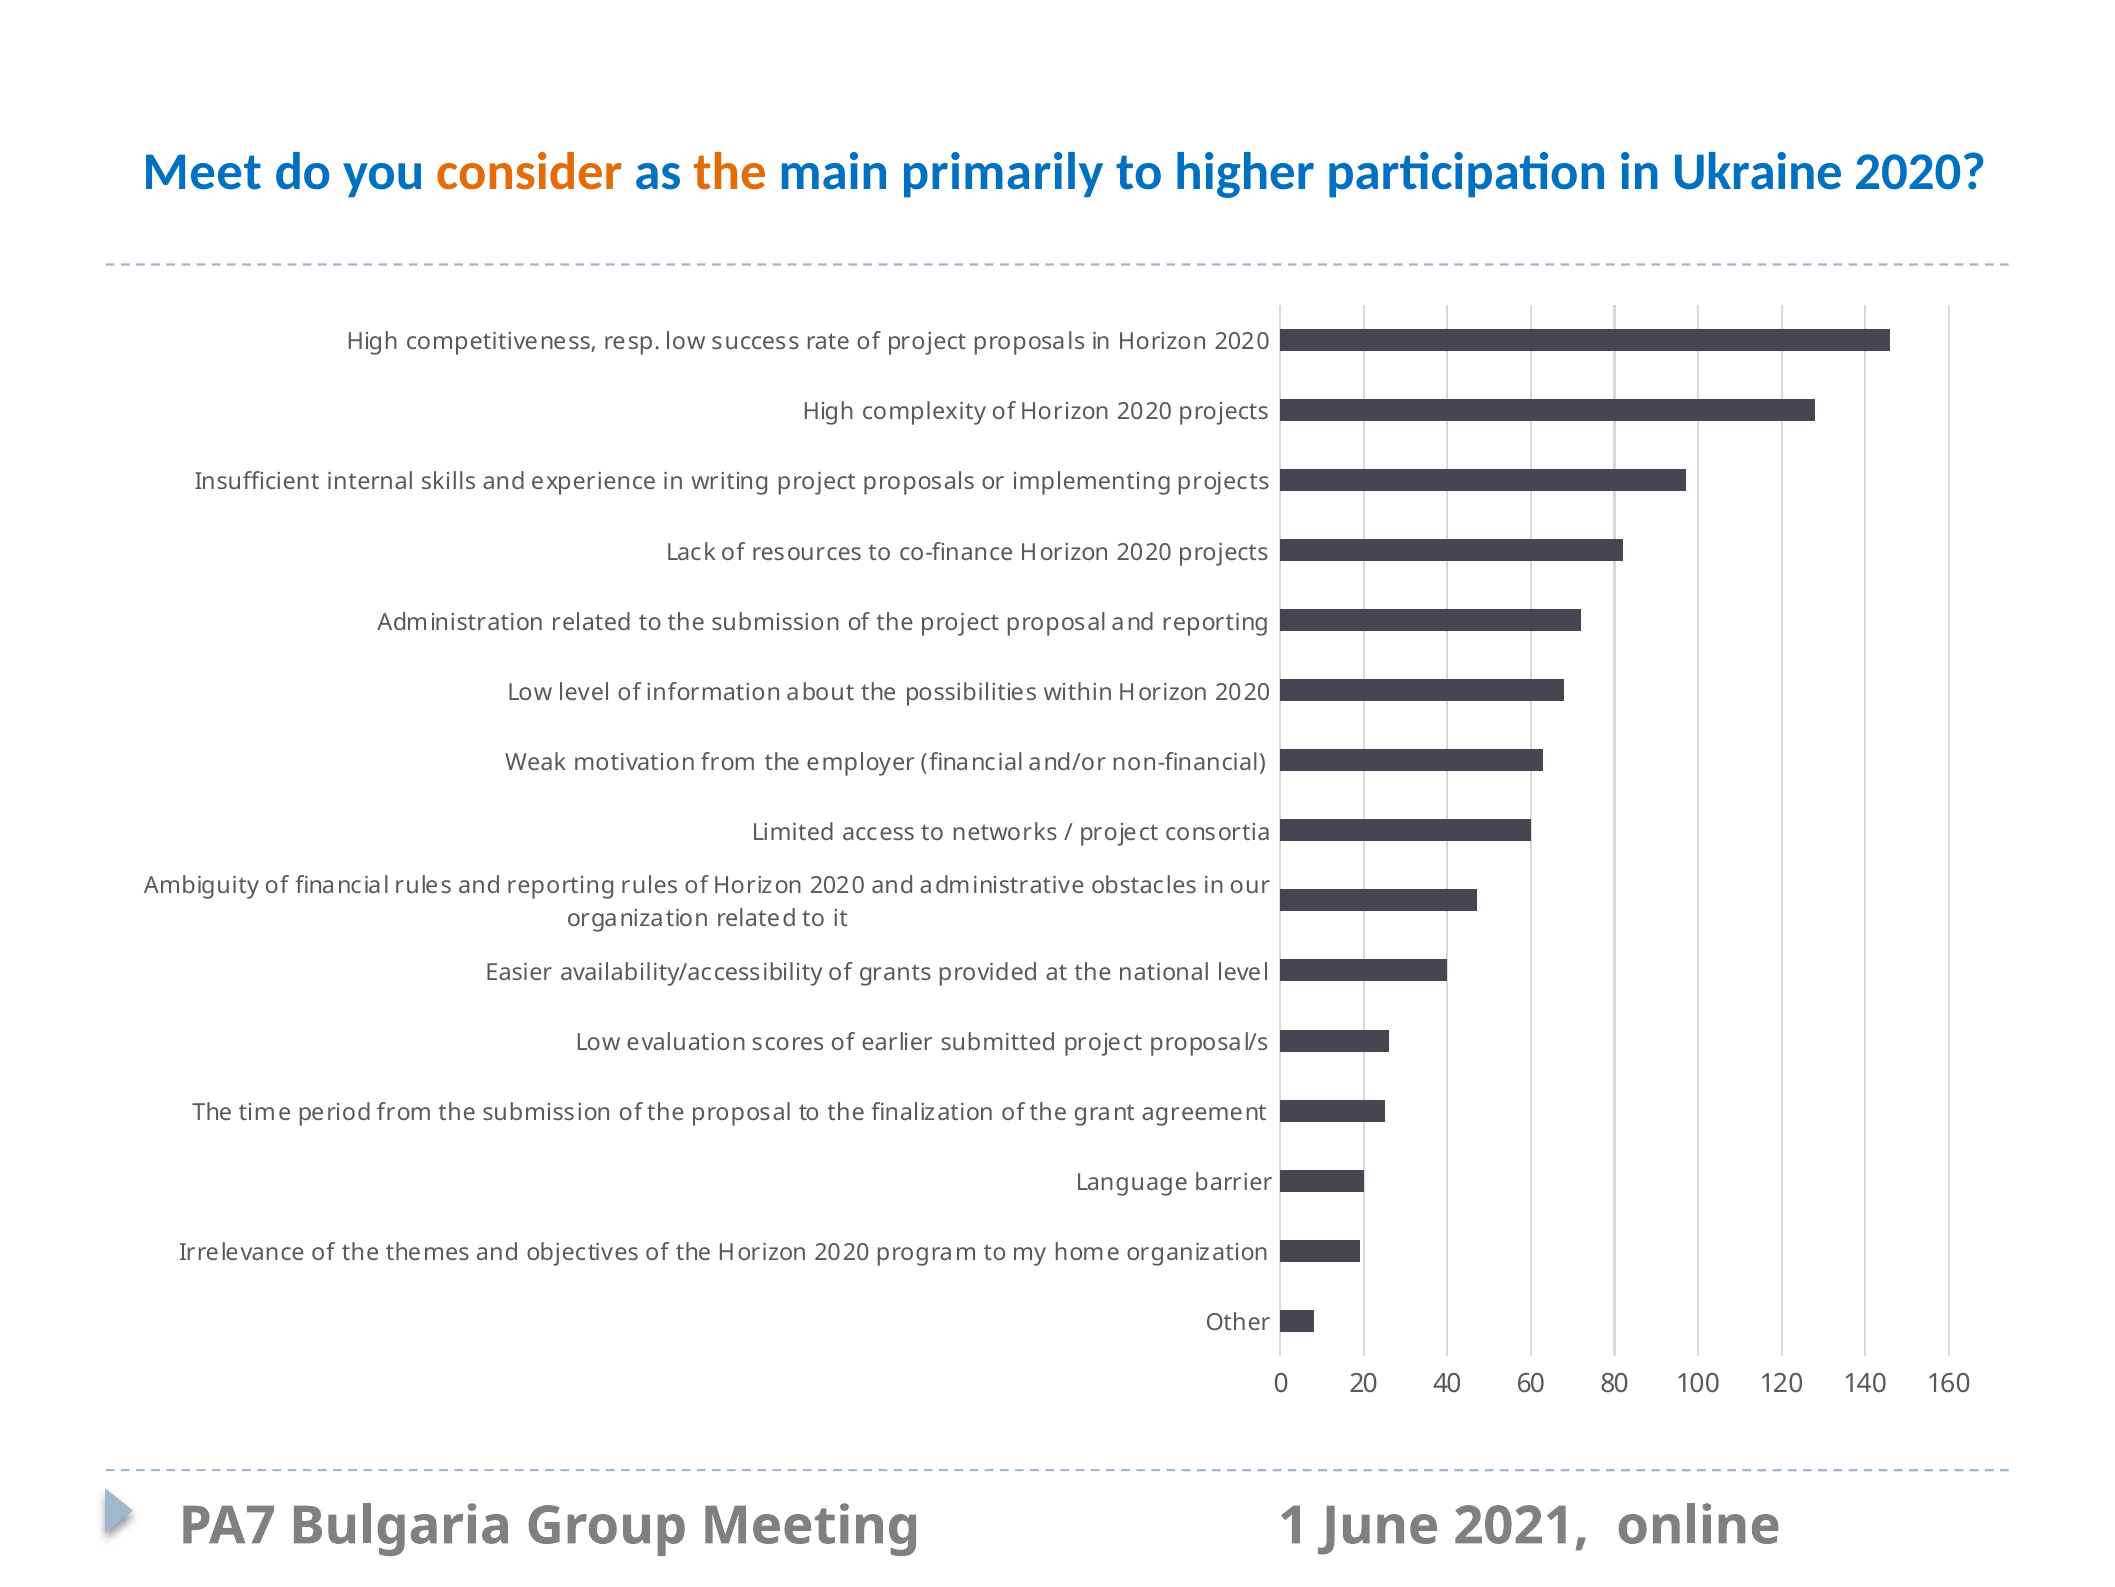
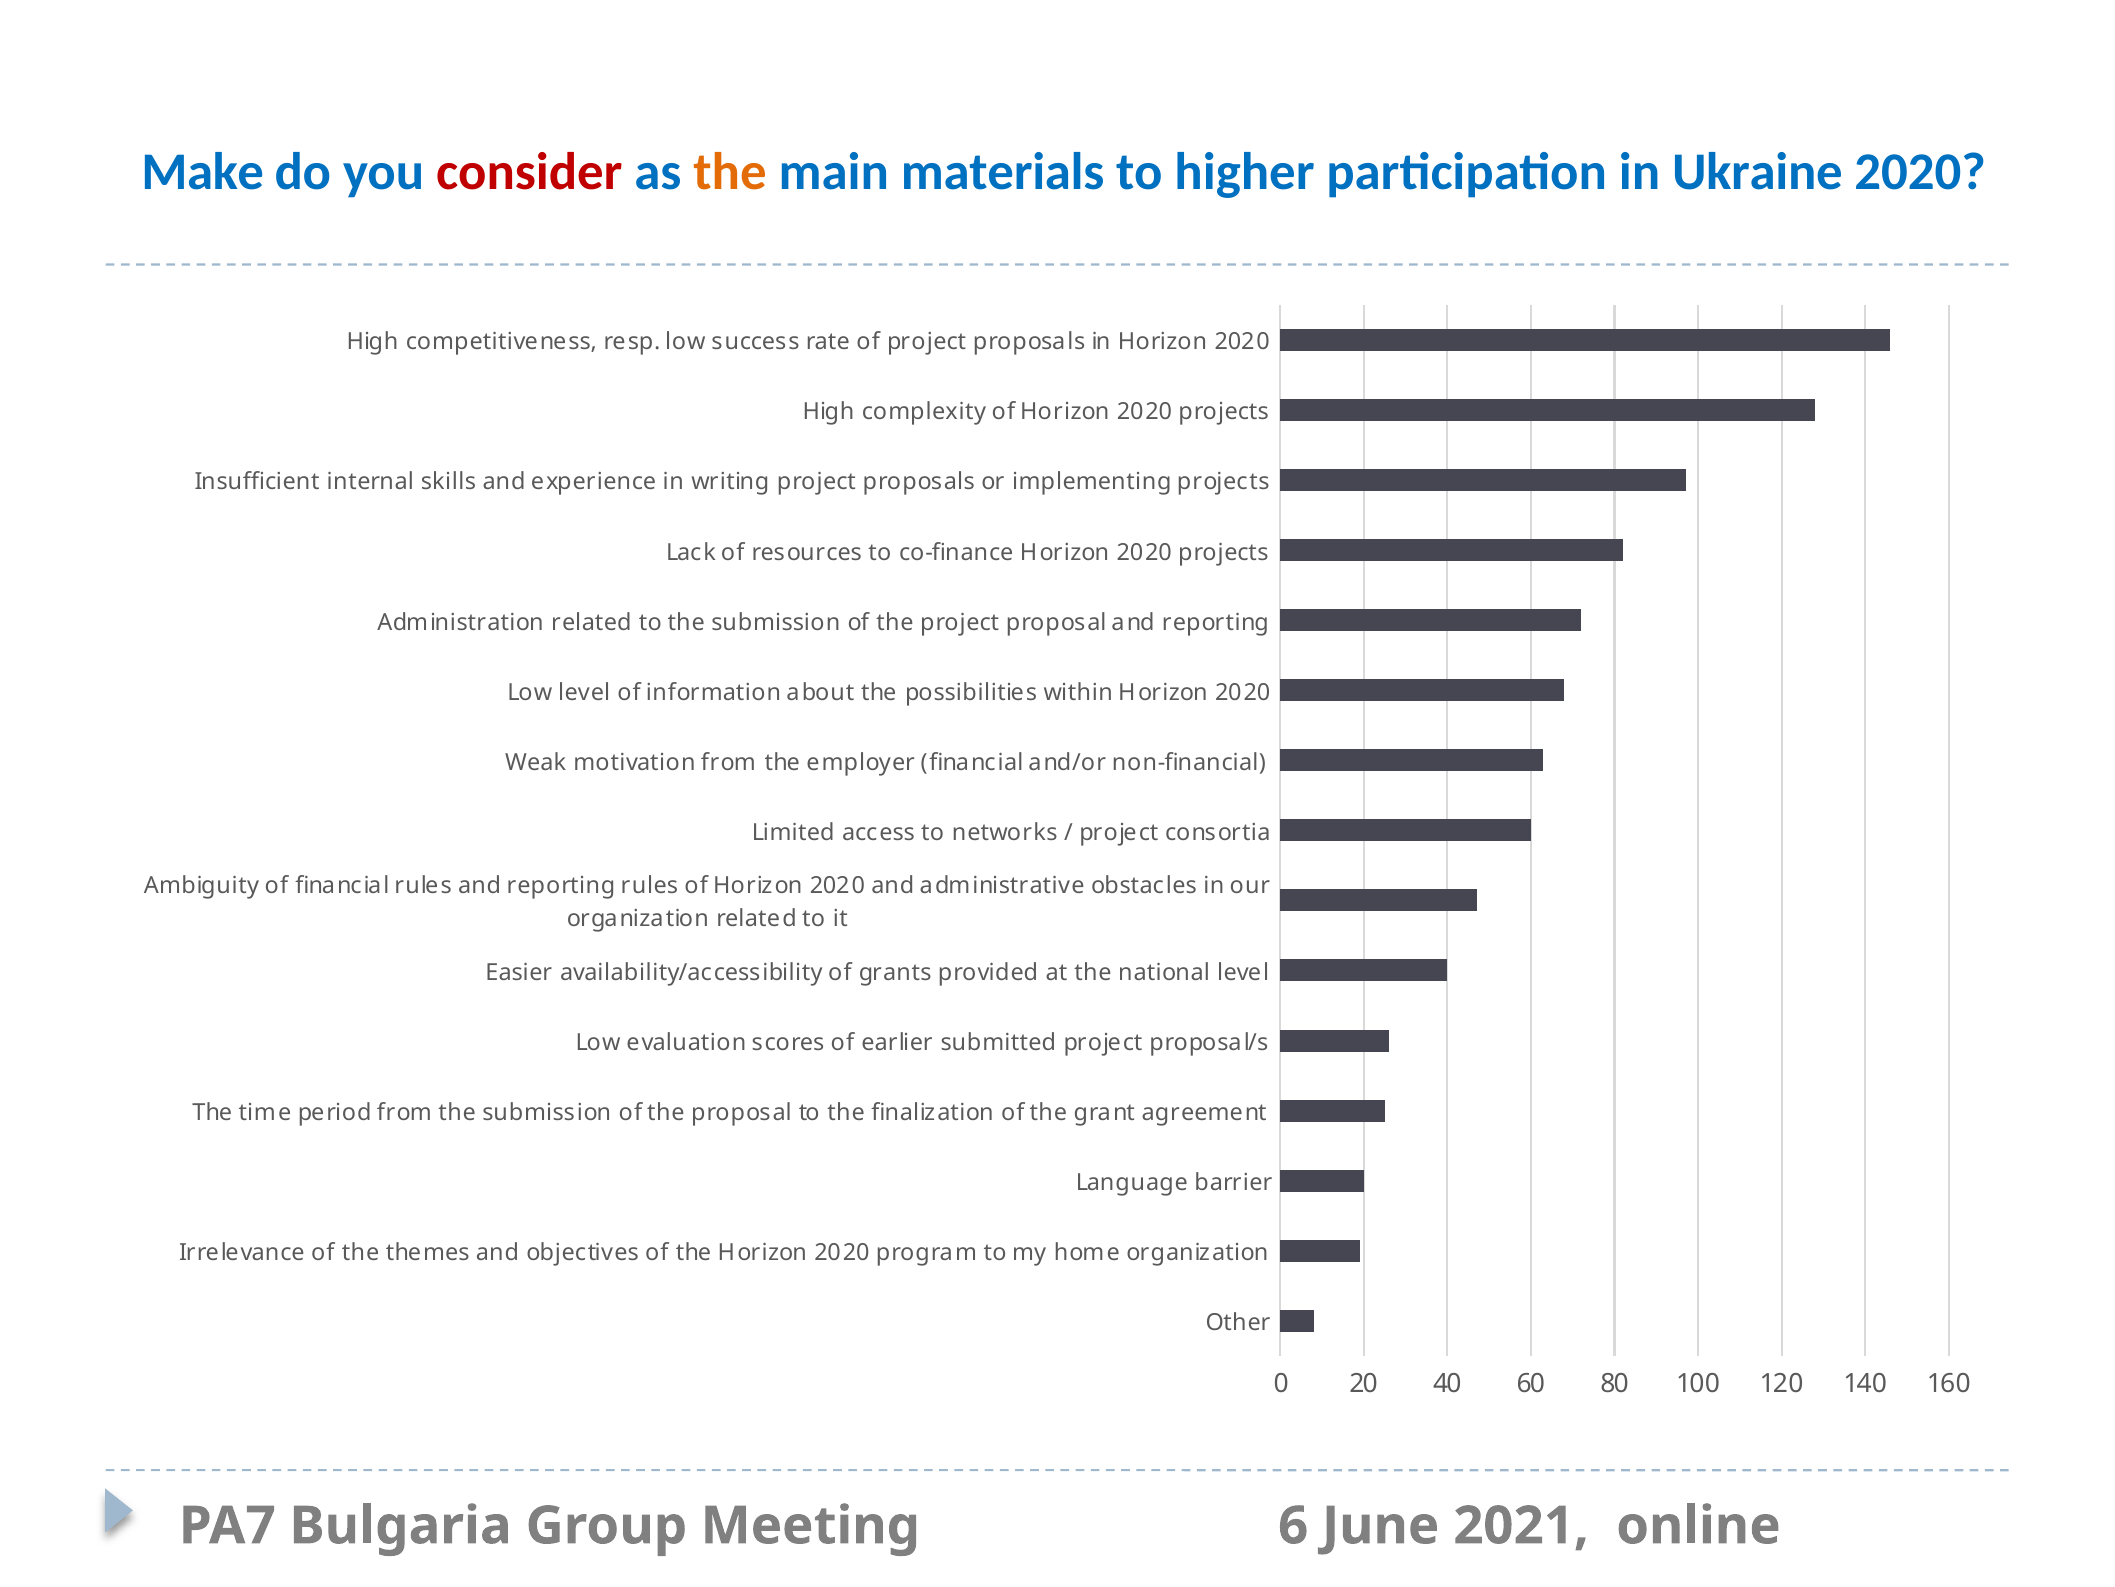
Meet: Meet -> Make (203, 172)
consider colour: orange -> red (529, 172)
primarily: primarily -> materials (1003, 172)
1: 1 -> 6 (1293, 1525)
